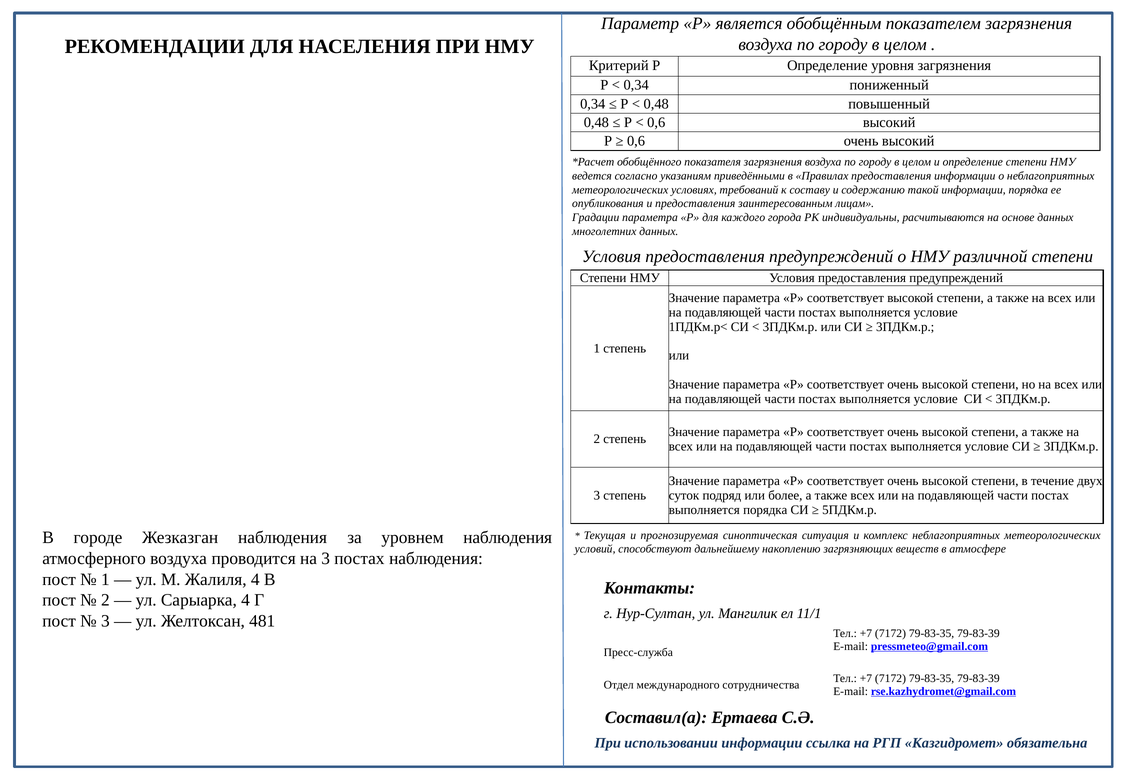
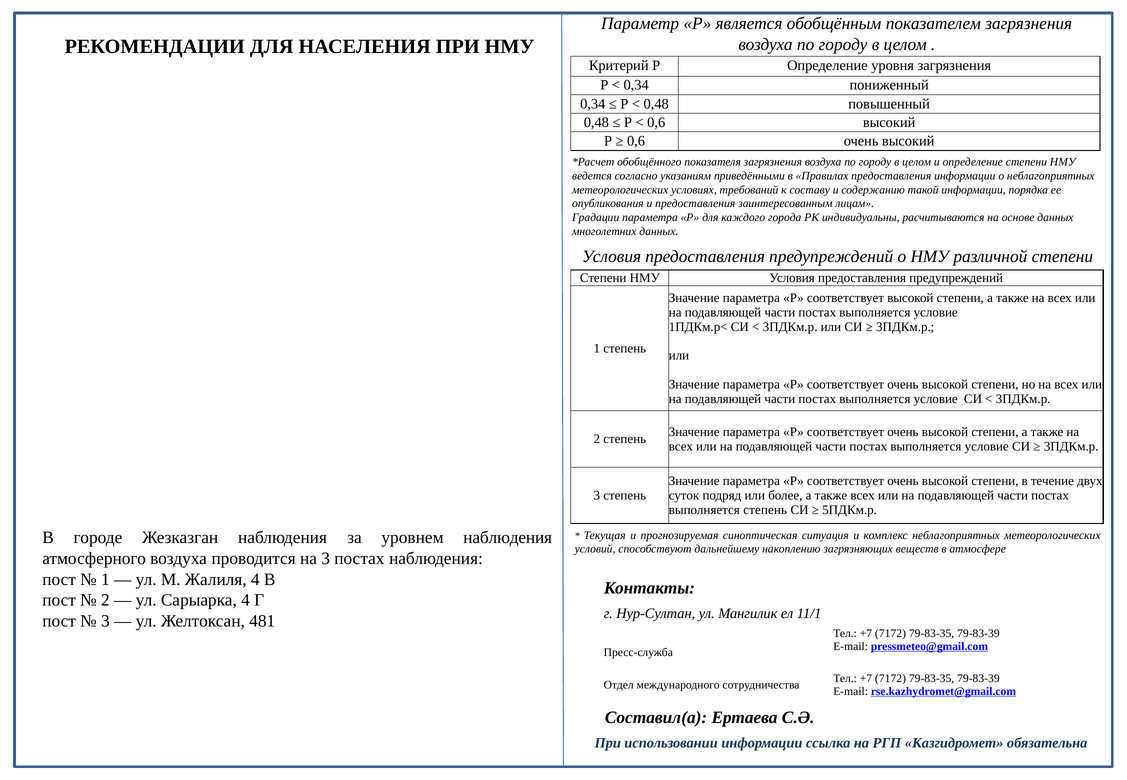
выполняется порядка: порядка -> степень (765, 510)
